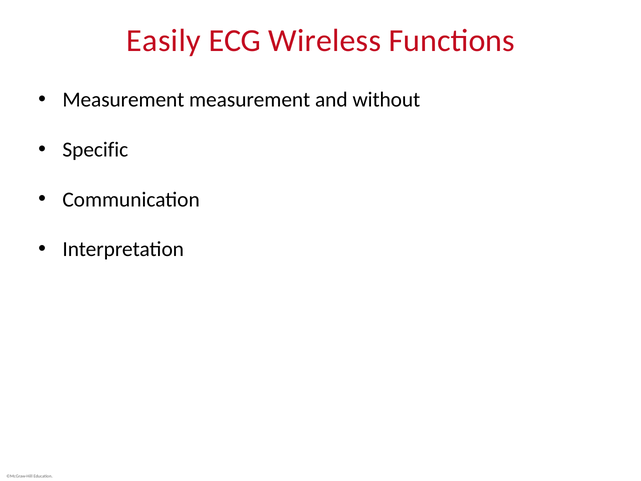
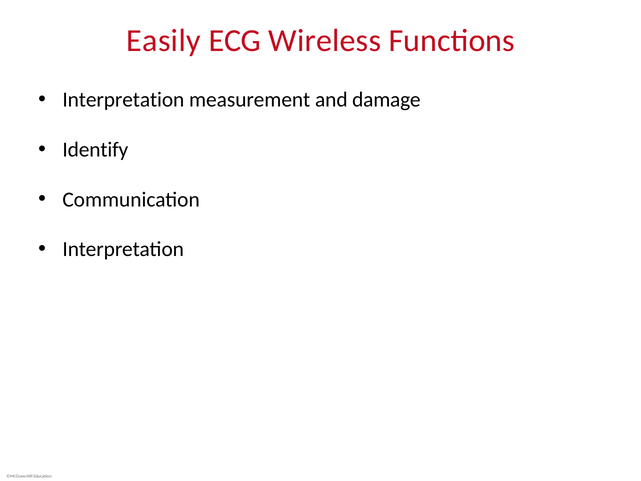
Measurement: Measurement -> Interpretation (123, 100)
without: without -> damage (386, 100)
Specific: Specific -> Identify (95, 150)
